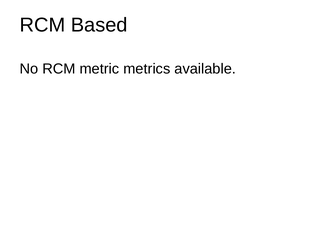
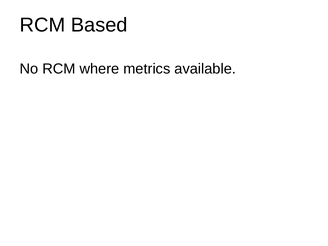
metric: metric -> where (99, 69)
